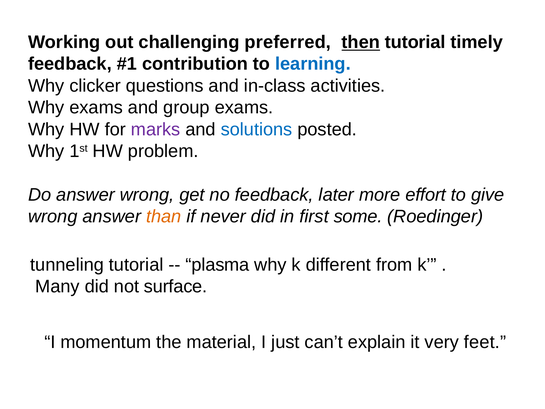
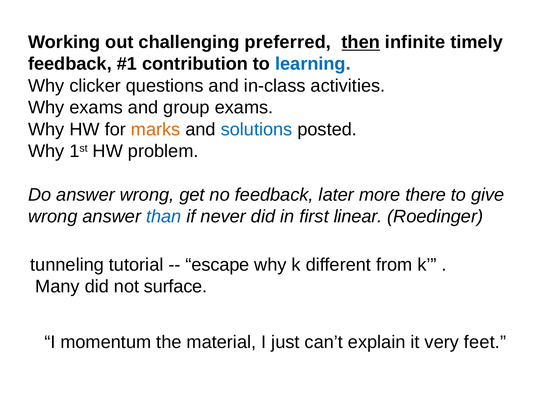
then tutorial: tutorial -> infinite (415, 42)
marks colour: purple -> orange (156, 129)
effort: effort -> there (426, 195)
than colour: orange -> blue (164, 216)
some: some -> linear (358, 216)
plasma: plasma -> escape (218, 265)
